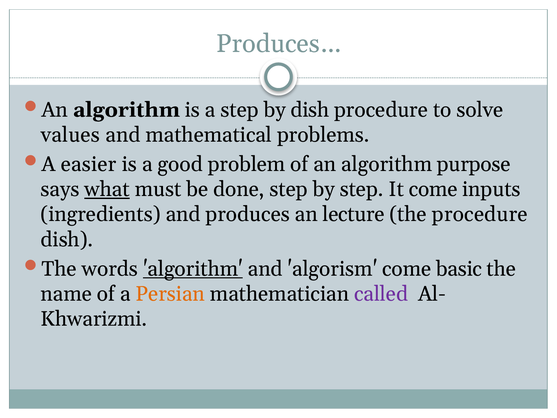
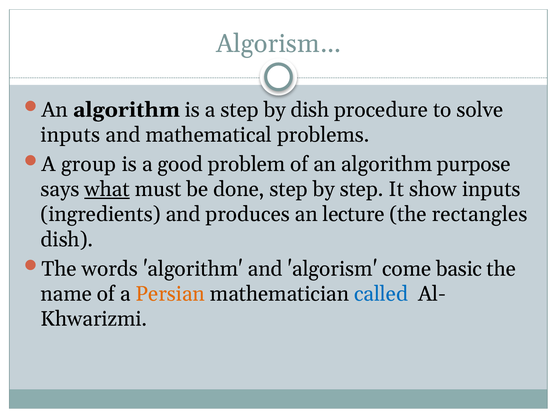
Produces…: Produces… -> Algorism… (278, 44)
values: values -> inputs (70, 135)
easier: easier -> group (89, 164)
It come: come -> show (433, 189)
the procedure: procedure -> rectangles (480, 214)
algorithm underline: present -> none (193, 269)
called colour: purple -> blue (381, 294)
